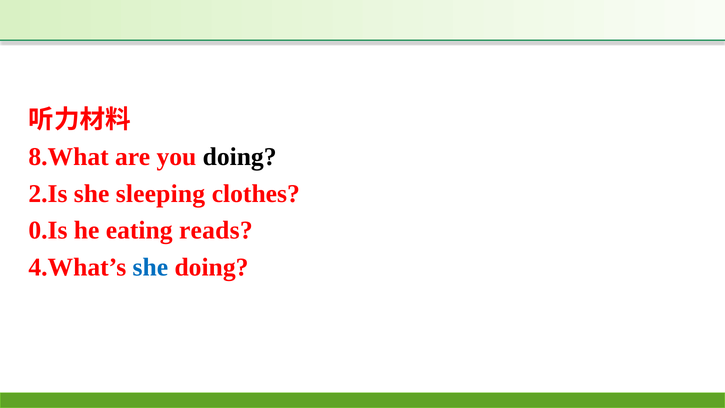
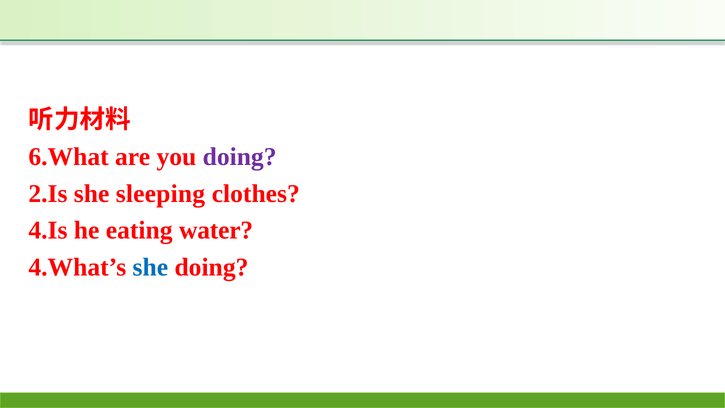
8.What: 8.What -> 6.What (69, 157)
doing colour: black -> purple (240, 157)
0.Is: 0.Is -> 4.Is (48, 230)
reads: reads -> water (216, 230)
